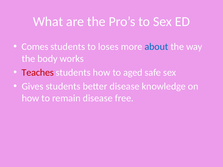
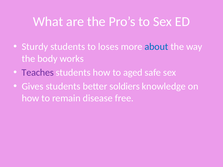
Comes: Comes -> Sturdy (35, 47)
Teaches colour: red -> purple (38, 73)
better disease: disease -> soldiers (125, 86)
